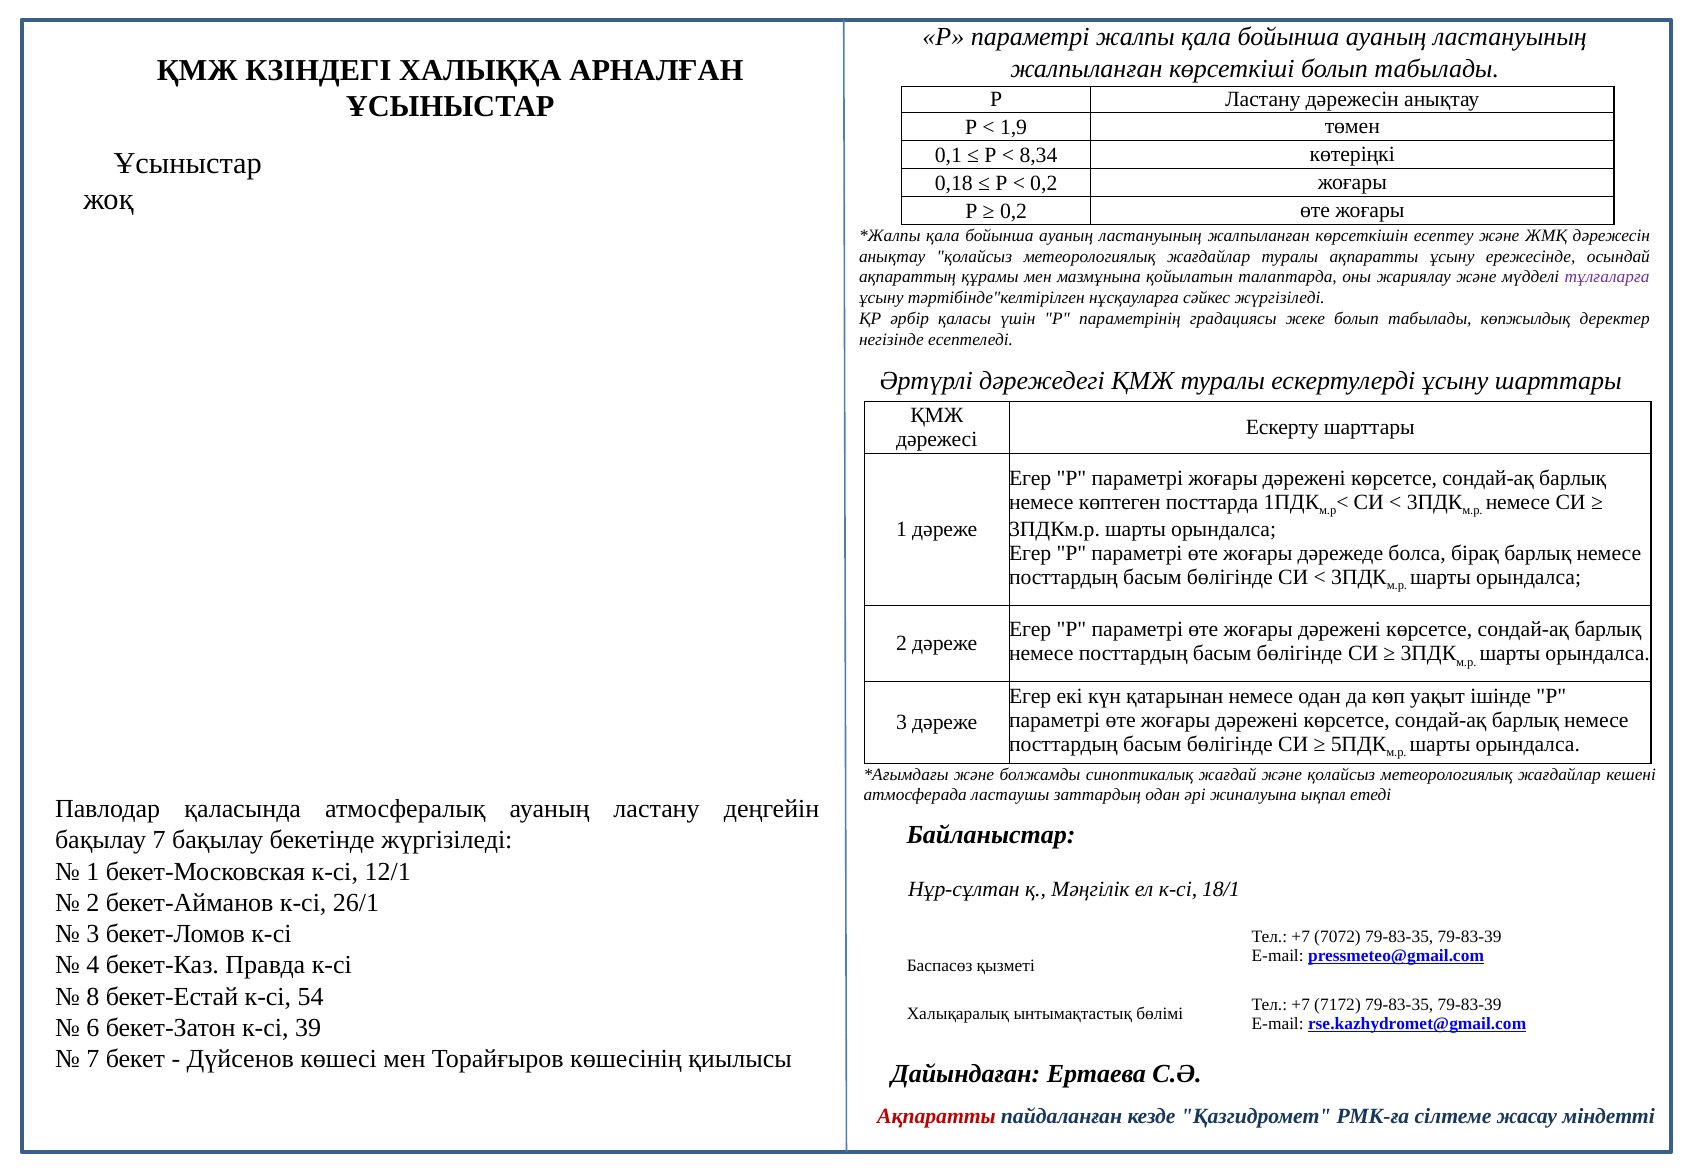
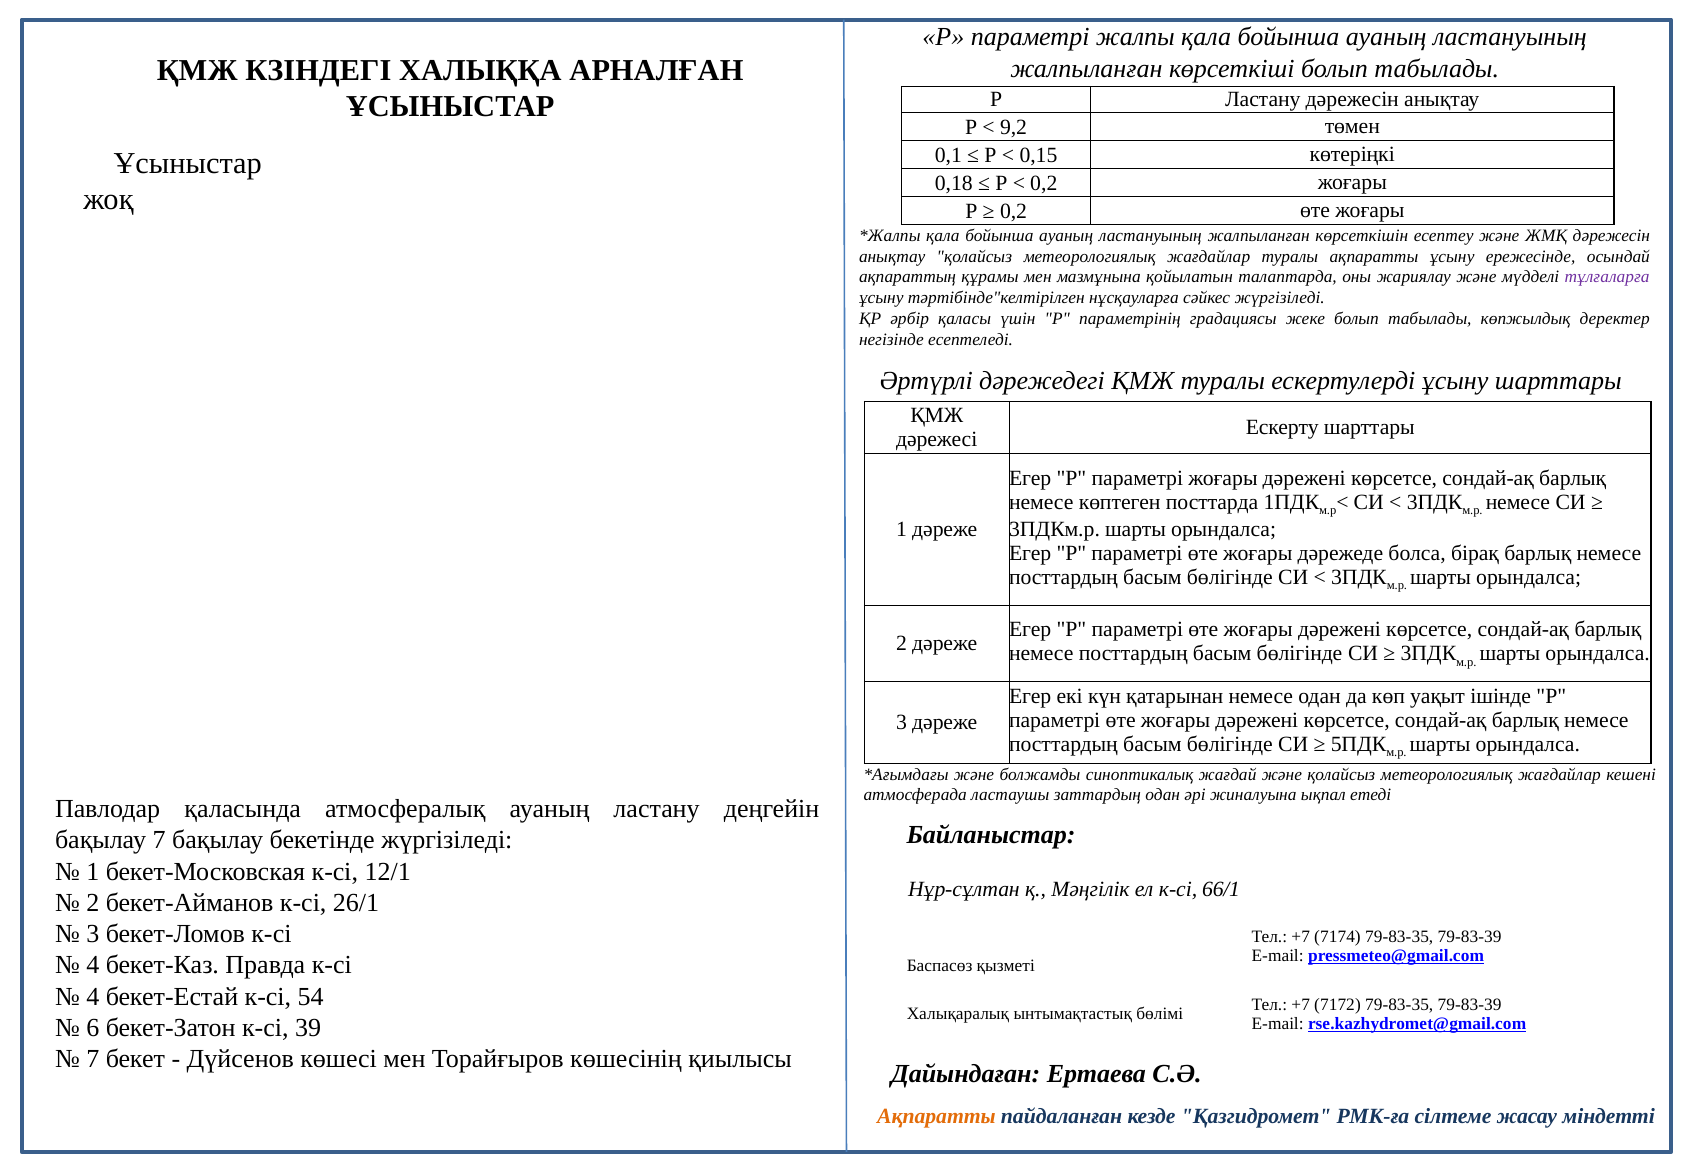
1,9: 1,9 -> 9,2 (1014, 127)
8,34: 8,34 -> 0,15 (1038, 155)
18/1: 18/1 -> 66/1 (1221, 889)
7072: 7072 -> 7174 (1337, 937)
8: 8 -> 4 (93, 997)
Ақпаратты colour: red -> orange (936, 1116)
